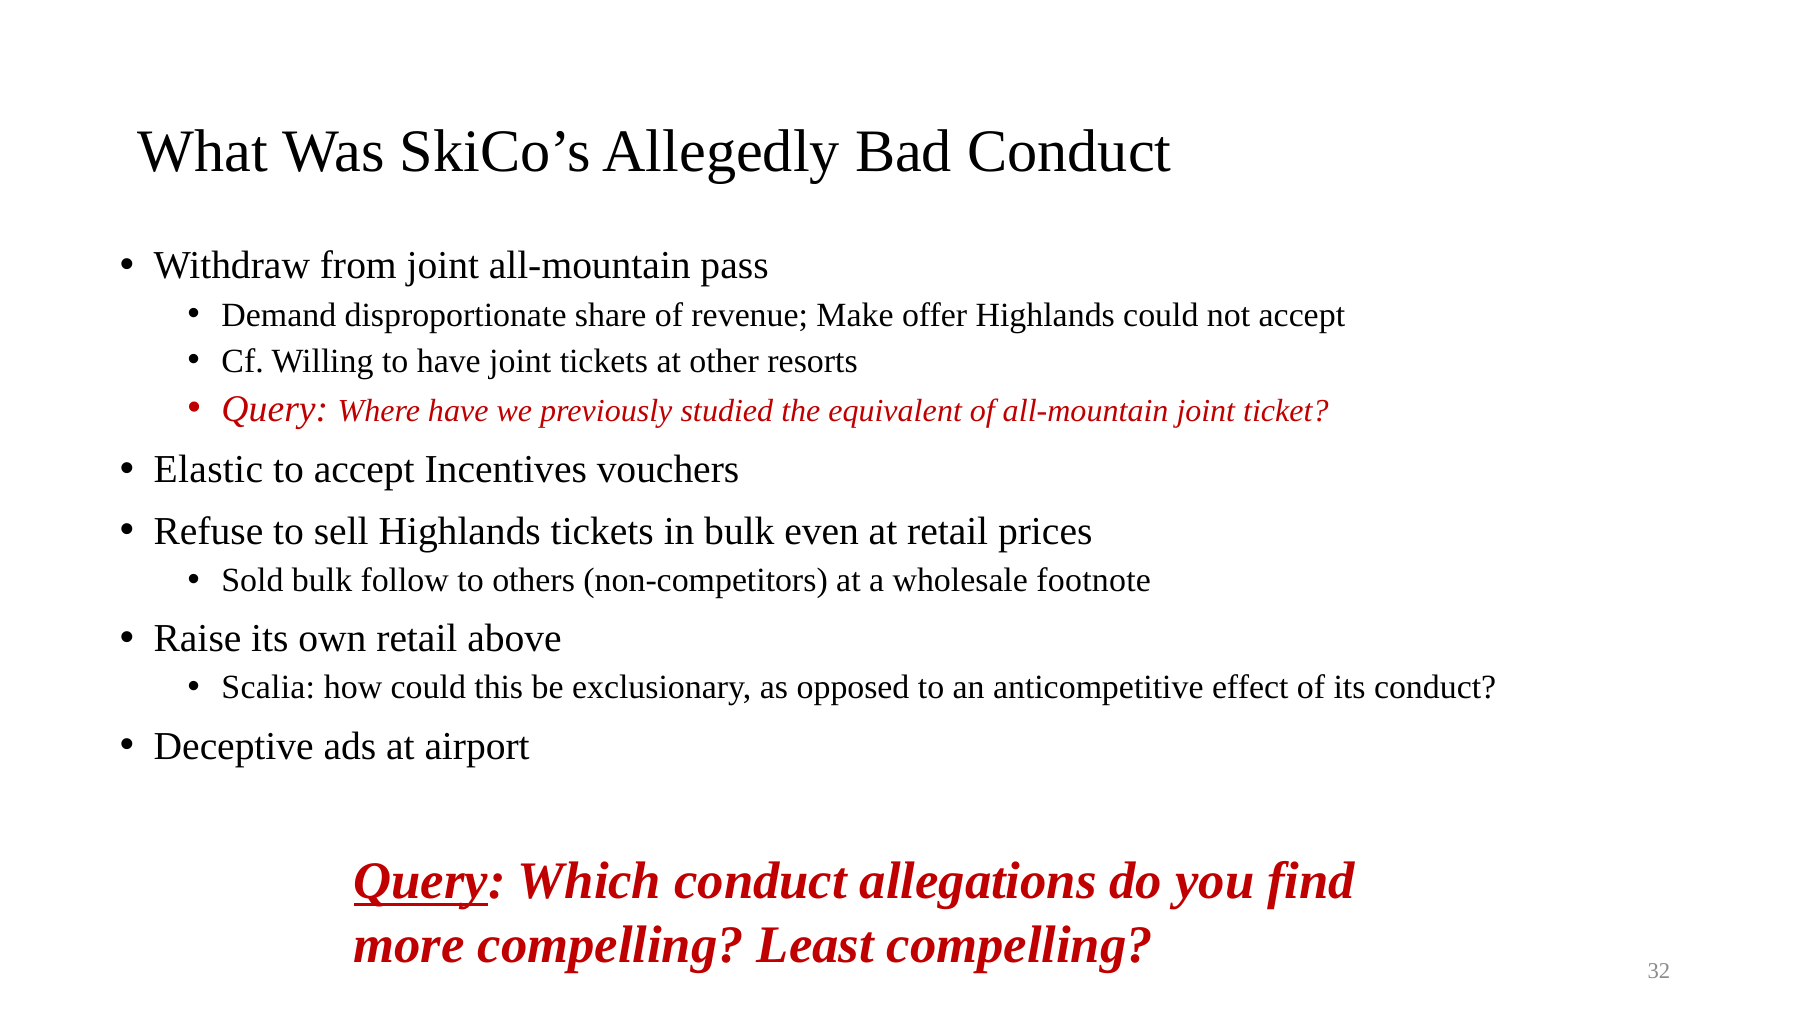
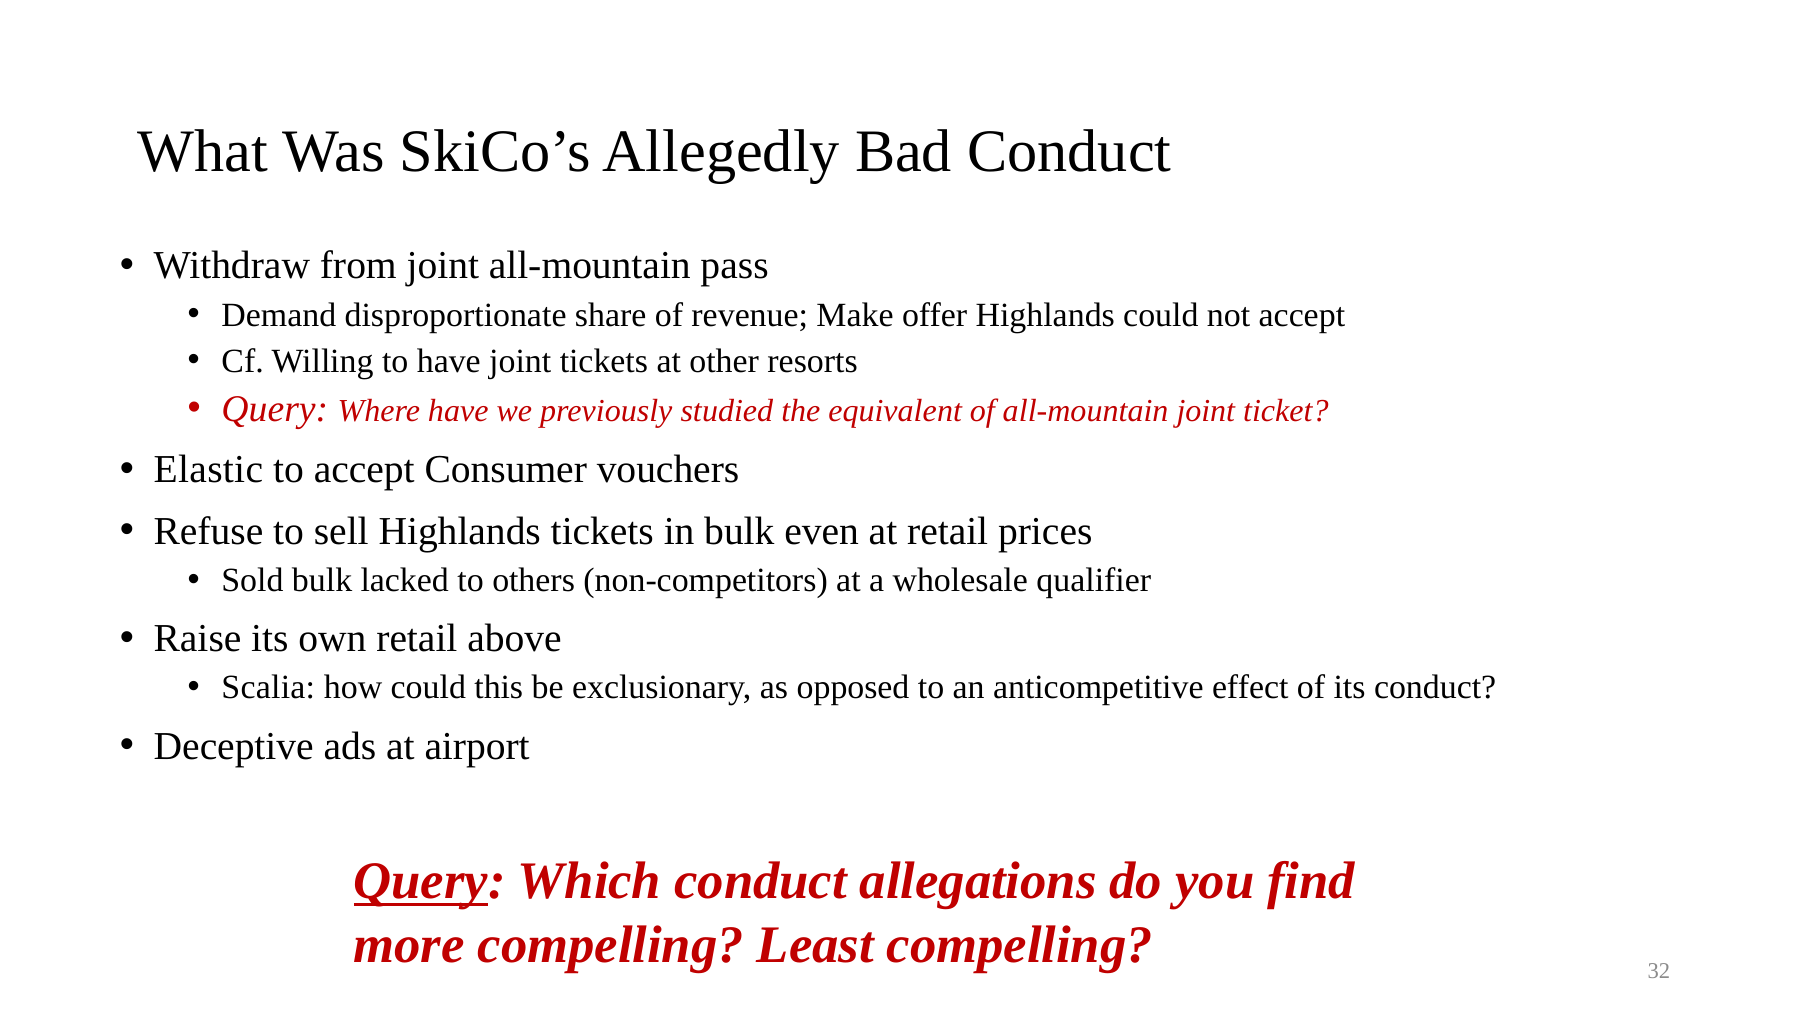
Incentives: Incentives -> Consumer (506, 469)
follow: follow -> lacked (405, 580)
footnote: footnote -> qualifier (1094, 580)
